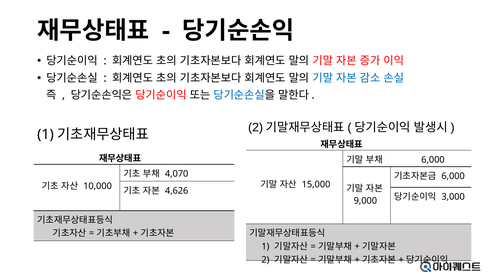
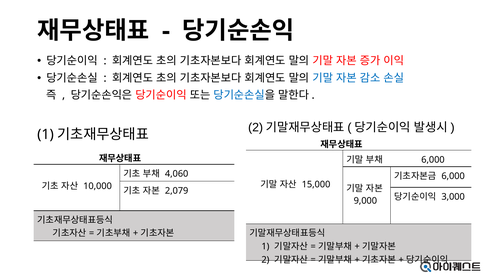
4,070: 4,070 -> 4,060 (177, 174)
4,626: 4,626 -> 2,079 (177, 191)
